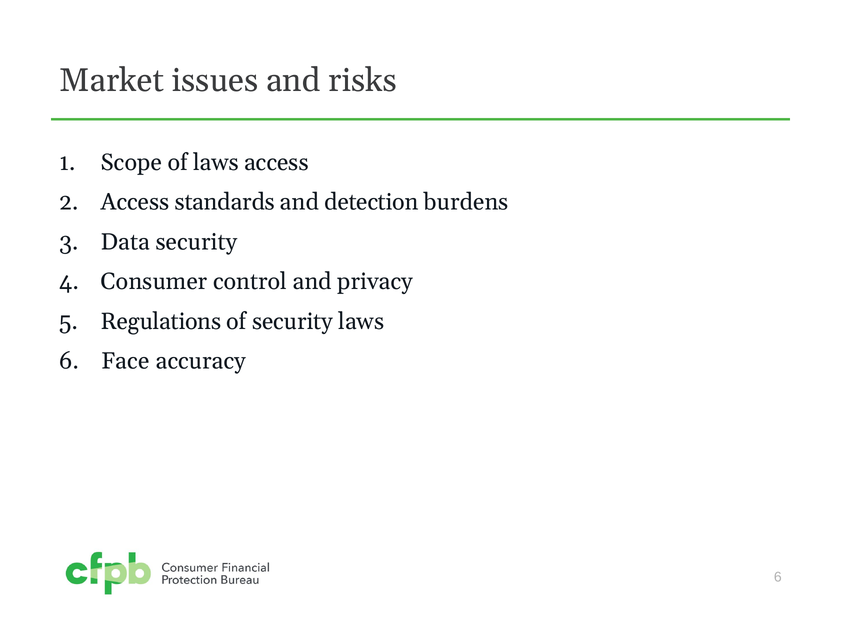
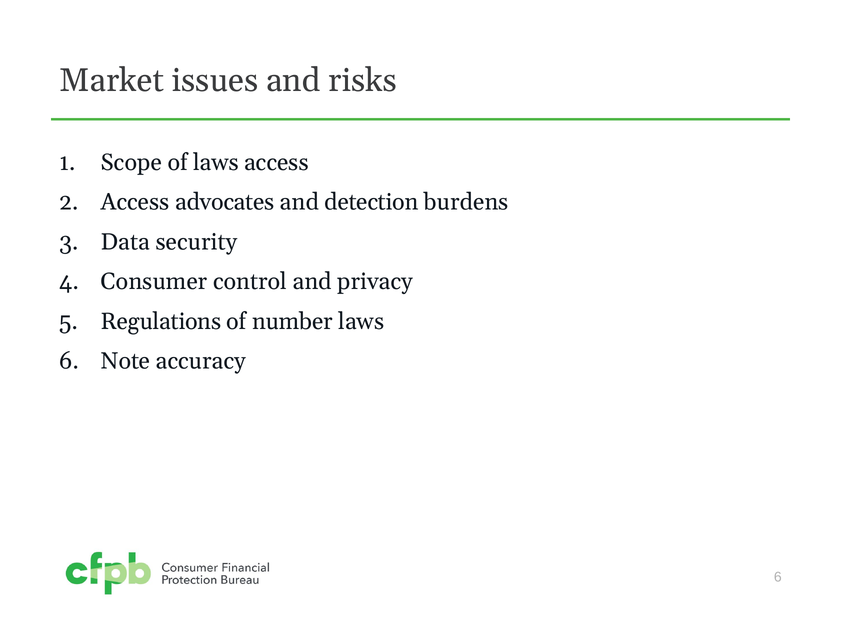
standards: standards -> advocates (225, 202)
of security: security -> number (293, 321)
Face: Face -> Note (126, 361)
